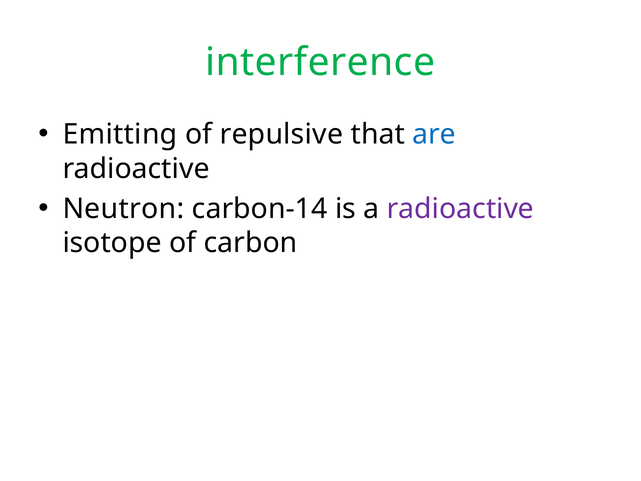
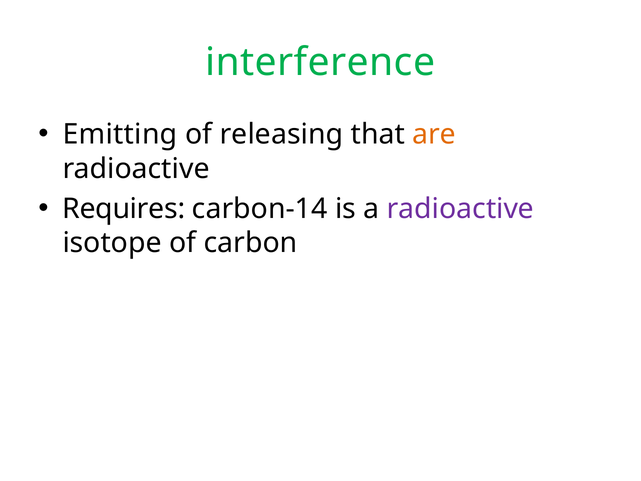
repulsive: repulsive -> releasing (281, 134)
are colour: blue -> orange (434, 134)
Neutron: Neutron -> Requires (124, 209)
